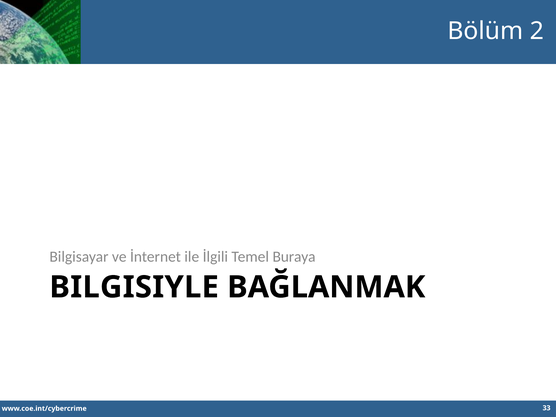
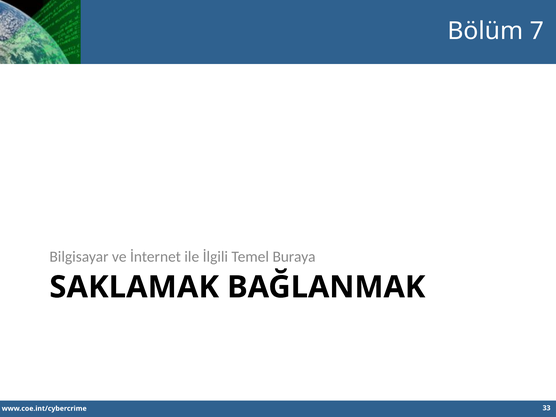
2: 2 -> 7 (537, 31)
BILGISIYLE: BILGISIYLE -> SAKLAMAK (134, 287)
